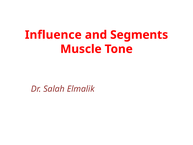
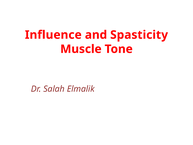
Segments: Segments -> Spasticity (139, 35)
